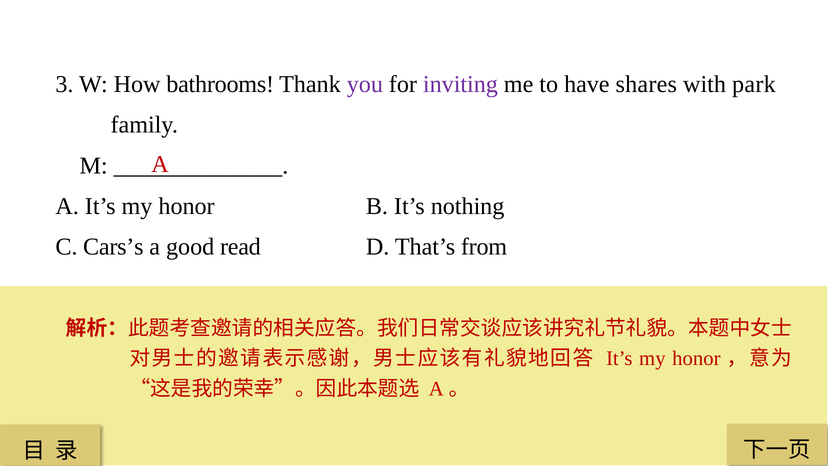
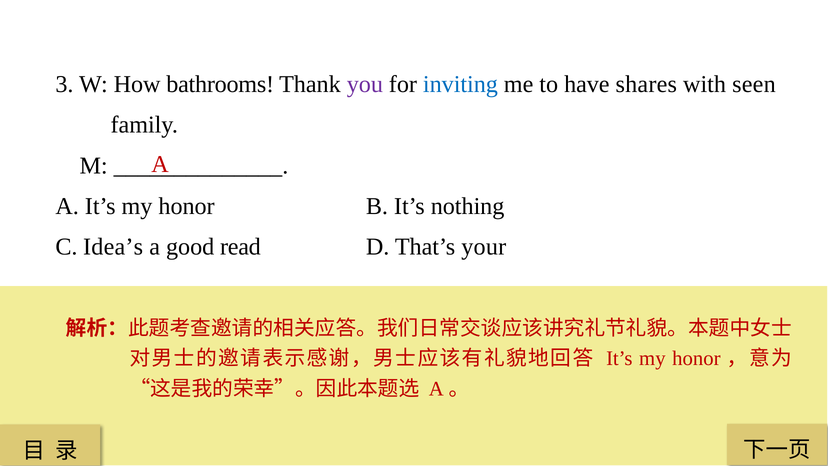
inviting colour: purple -> blue (460, 84)
park: park -> seen (754, 84)
Cars’s: Cars’s -> Idea’s (113, 247)
from: from -> your (484, 247)
